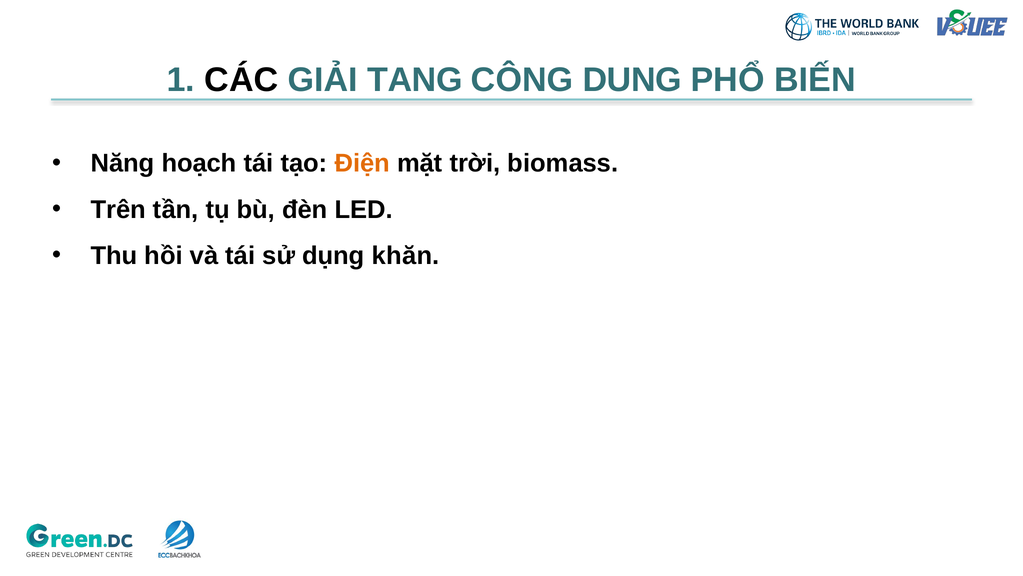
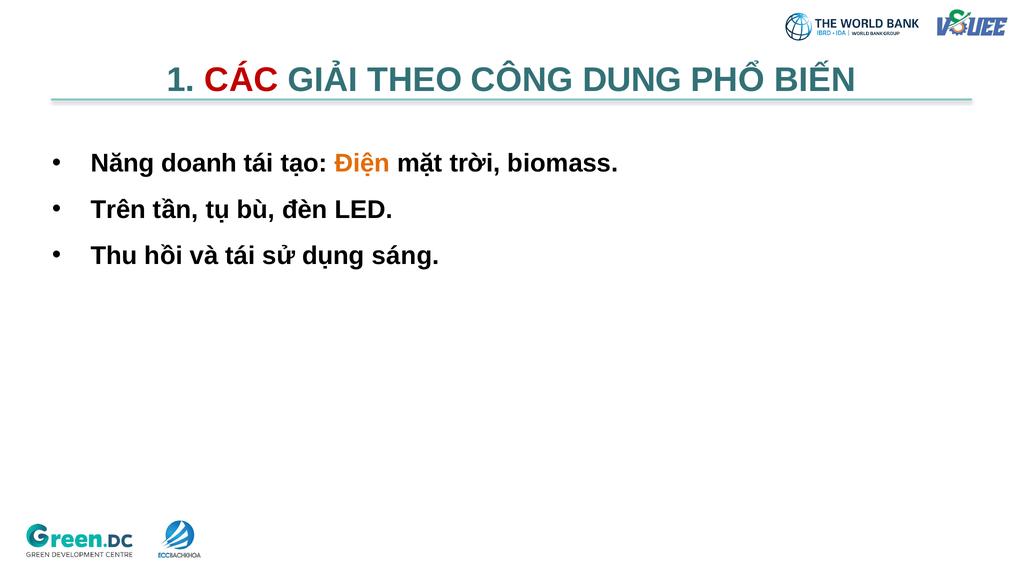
CÁC colour: black -> red (241, 80)
TANG: TANG -> THEO (415, 80)
hoạch: hoạch -> doanh (199, 163)
khăn: khăn -> sáng (406, 255)
